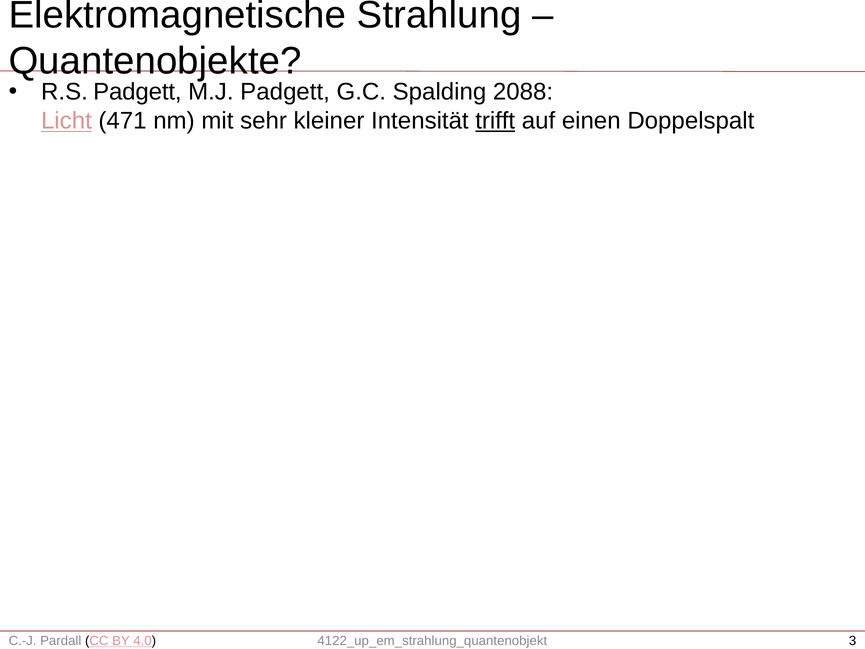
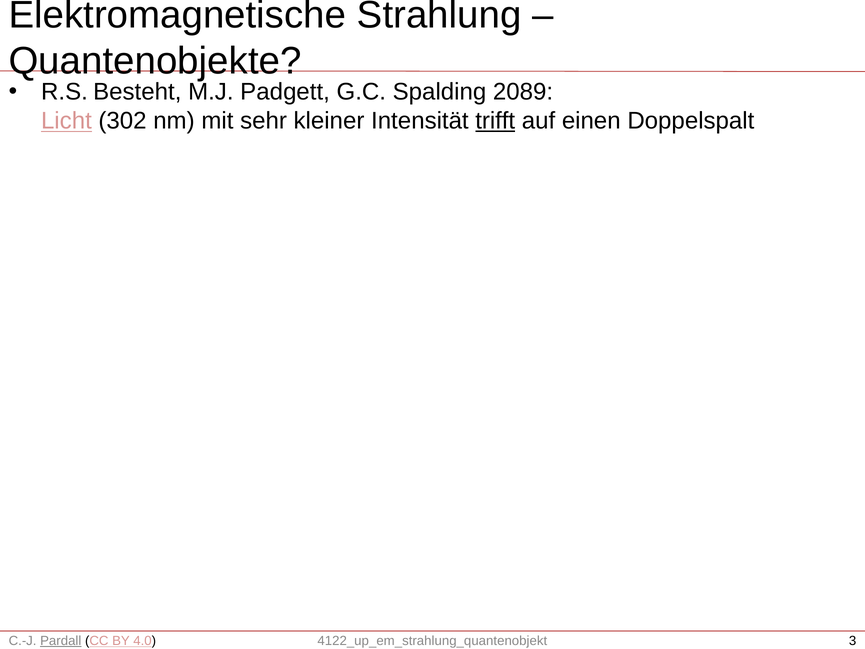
R.S Padgett: Padgett -> Besteht (137, 92)
2088: 2088 -> 2089 (523, 92)
471: 471 -> 302 (123, 121)
Pardall underline: none -> present (61, 641)
